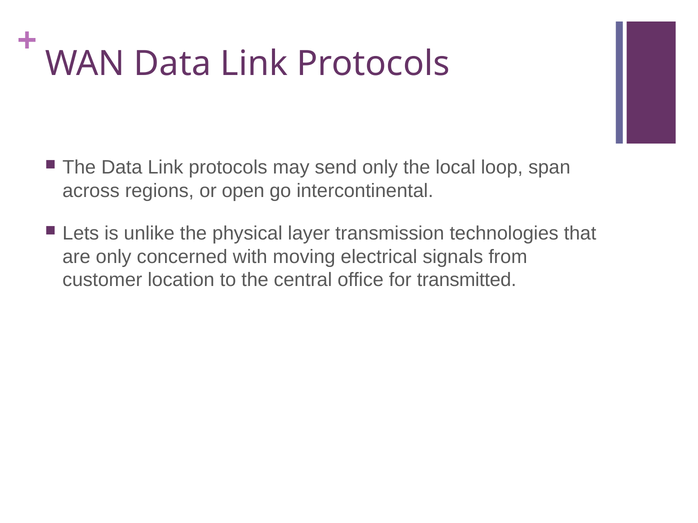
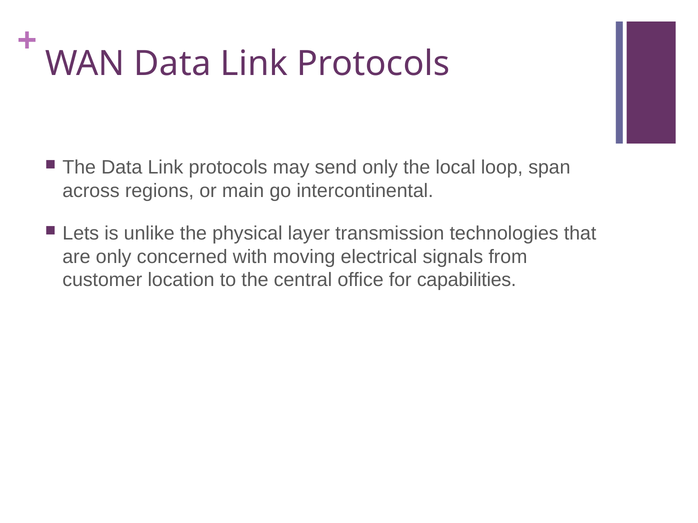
open: open -> main (243, 191)
transmitted: transmitted -> capabilities (467, 280)
